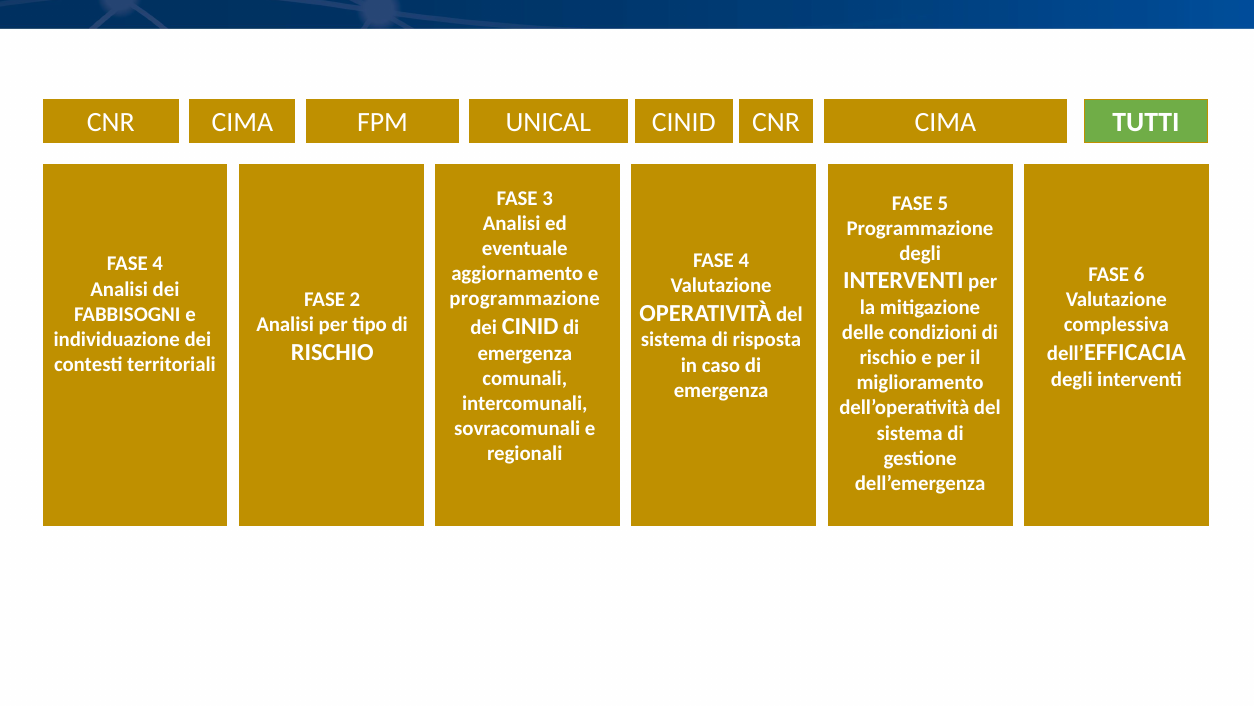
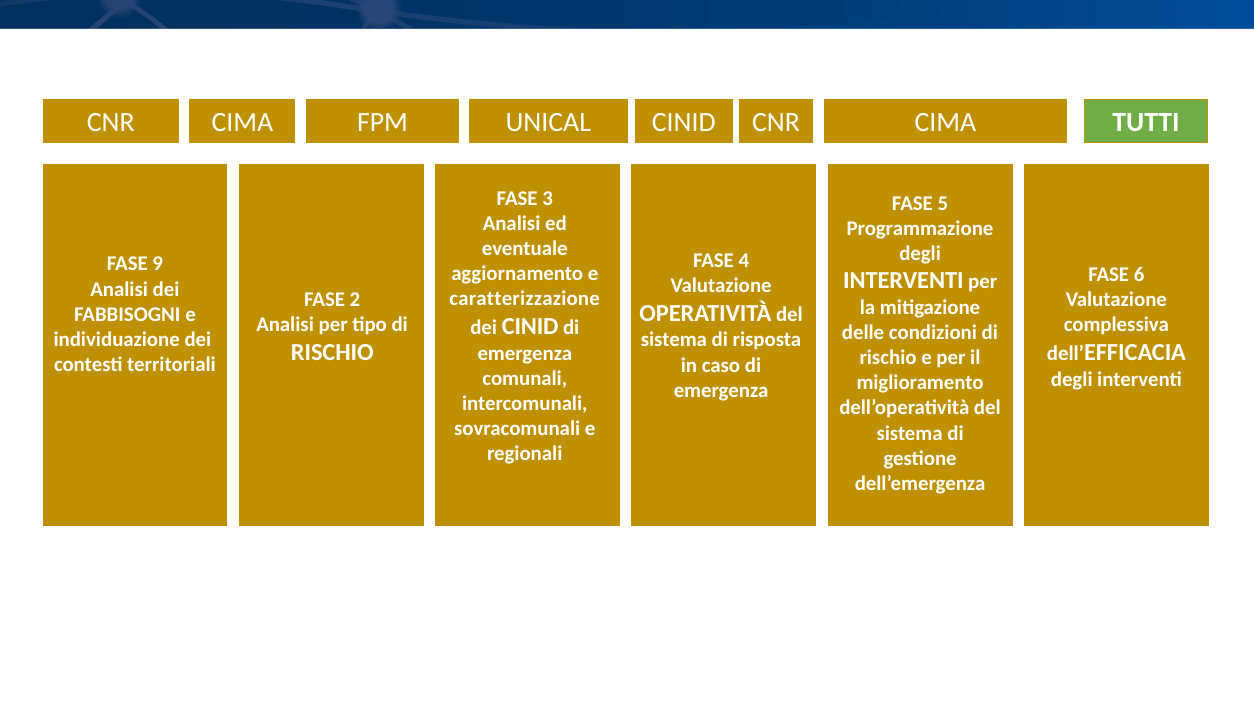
4: 4 -> 9 (158, 264)
programmazione: programmazione -> caratterizzazione (525, 299)
